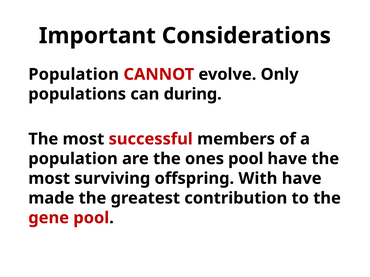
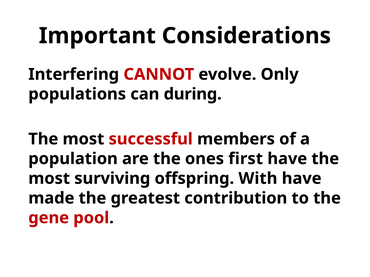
Population: Population -> Interfering (74, 74)
ones pool: pool -> first (246, 159)
